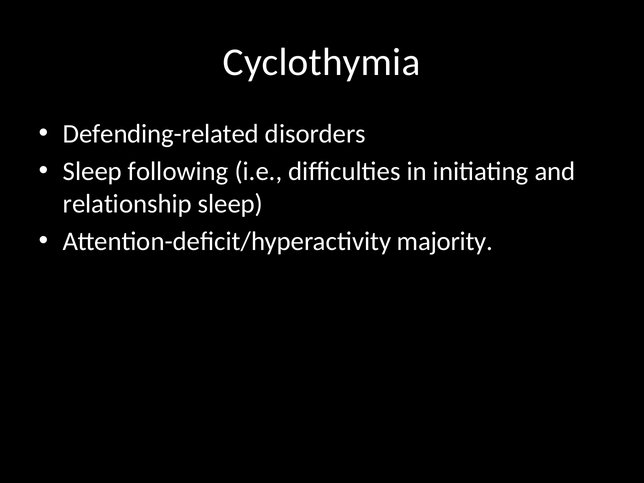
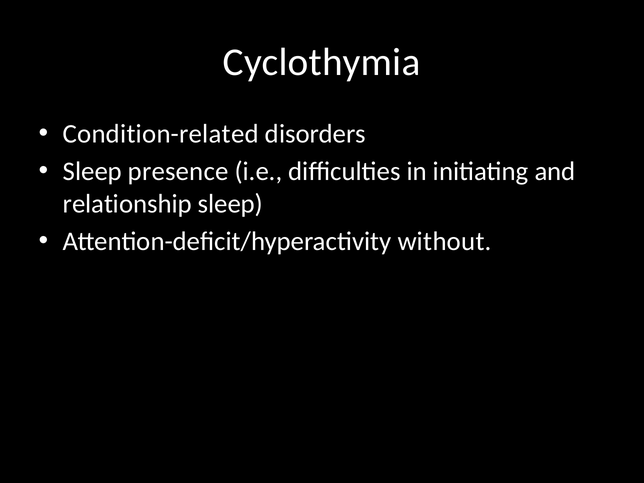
Defending-related: Defending-related -> Condition-related (161, 134)
following: following -> presence (178, 171)
majority: majority -> without (445, 241)
